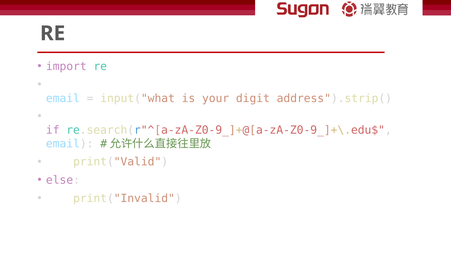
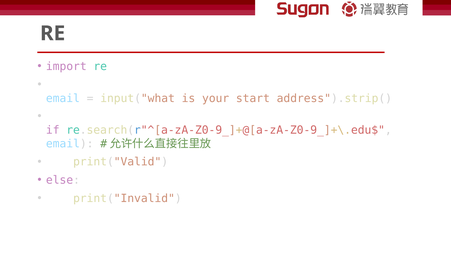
digit: digit -> start (253, 98)
